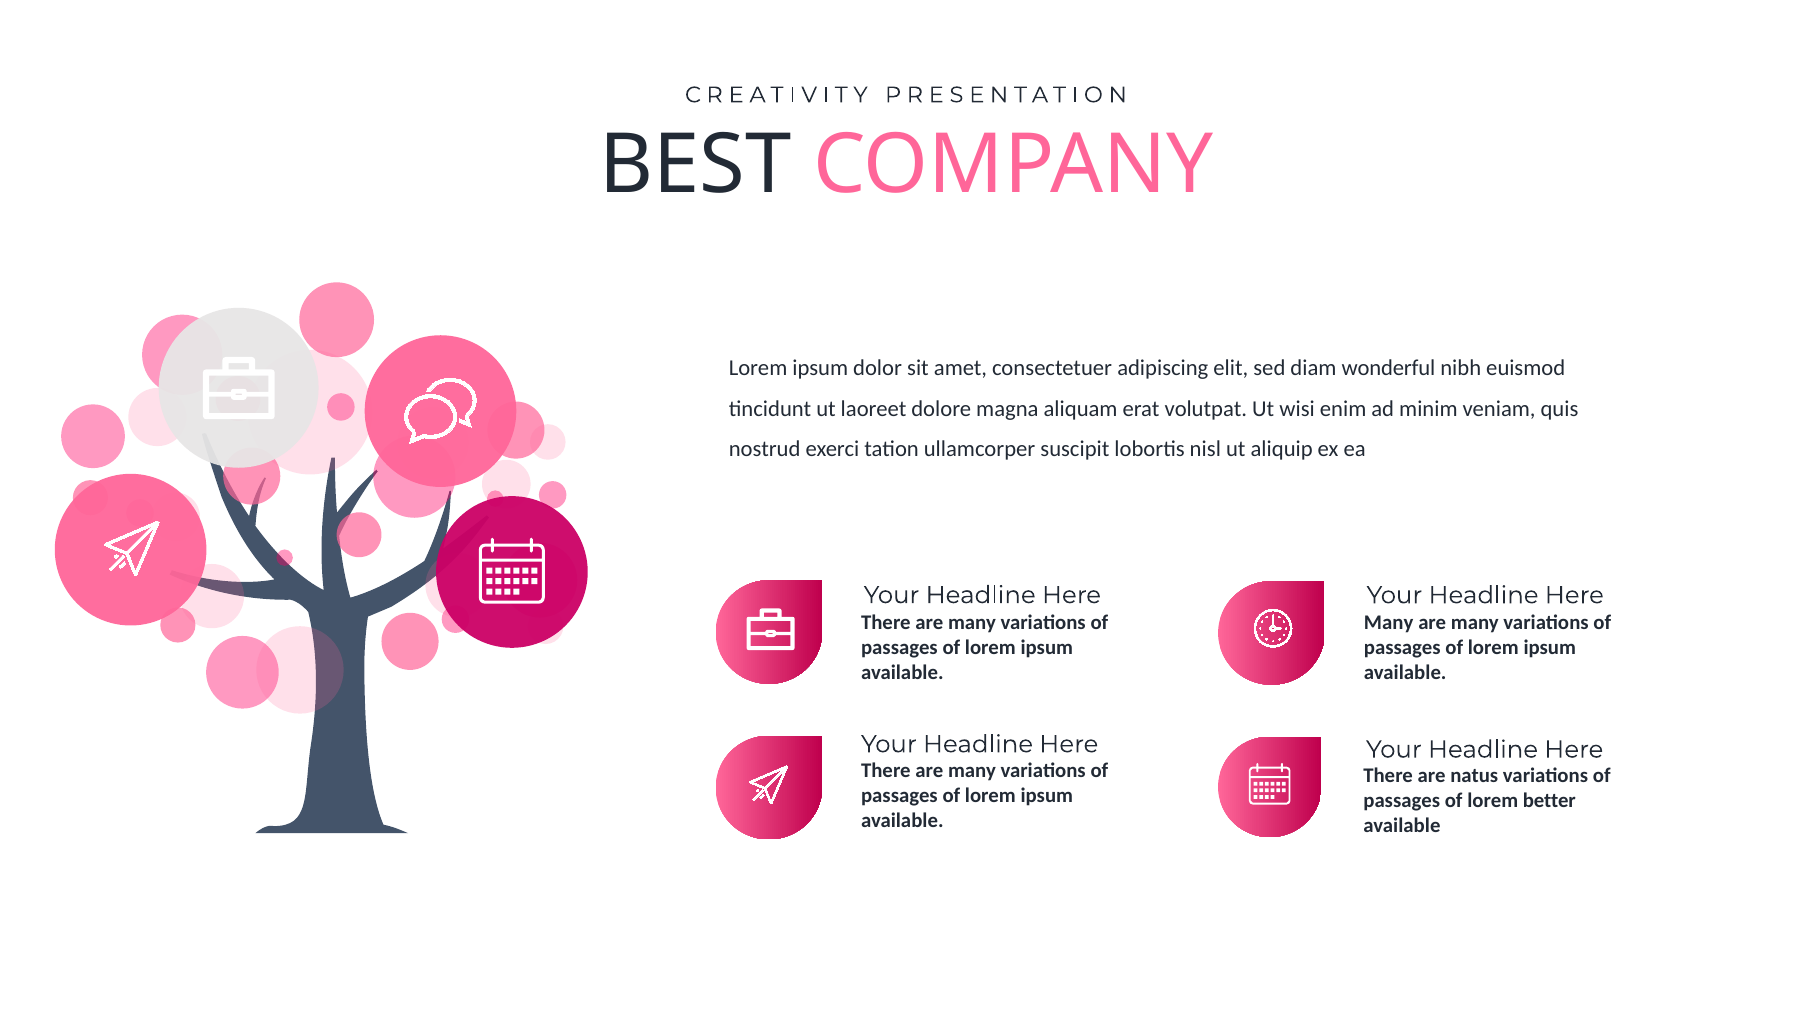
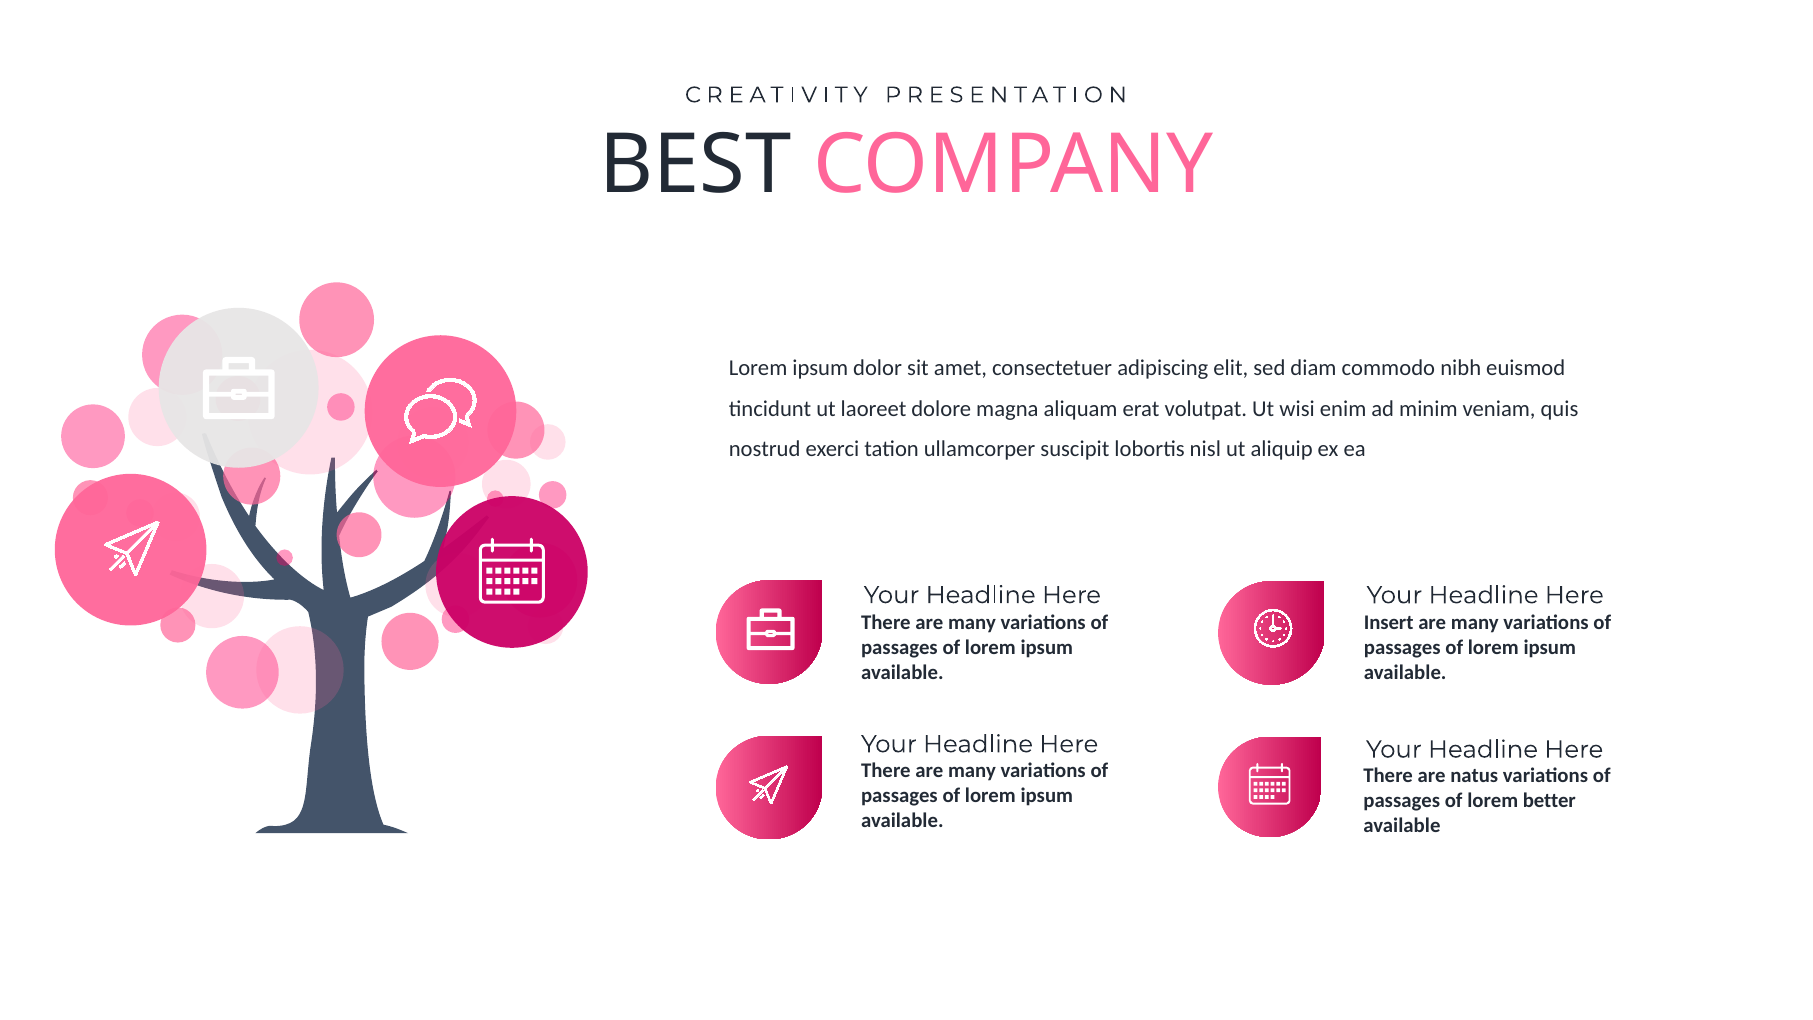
wonderful: wonderful -> commodo (1388, 368)
Many: Many -> Insert (1389, 623)
